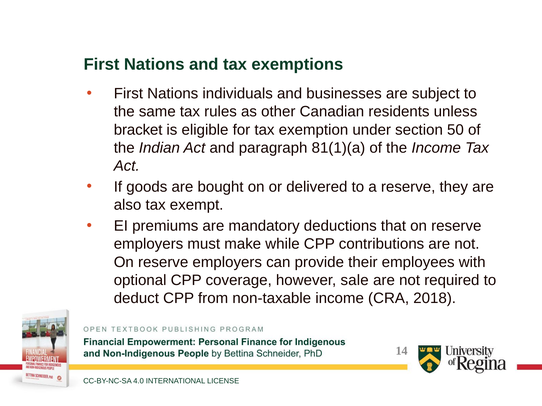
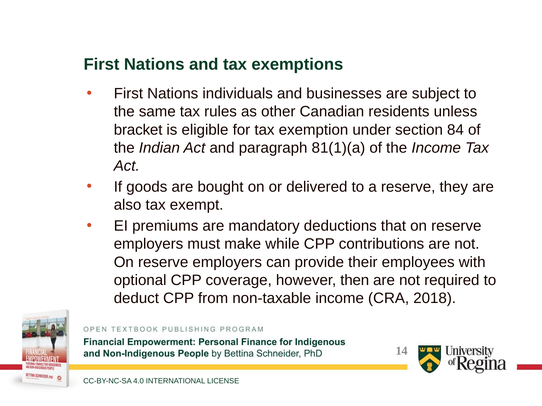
50: 50 -> 84 (455, 130)
sale: sale -> then (355, 280)
